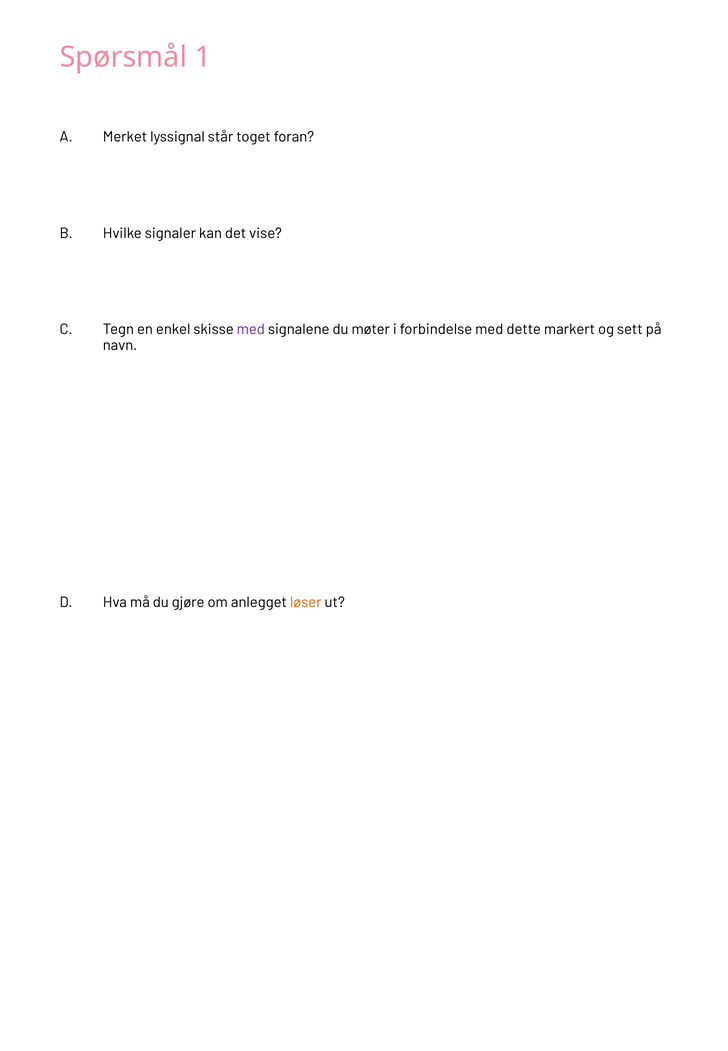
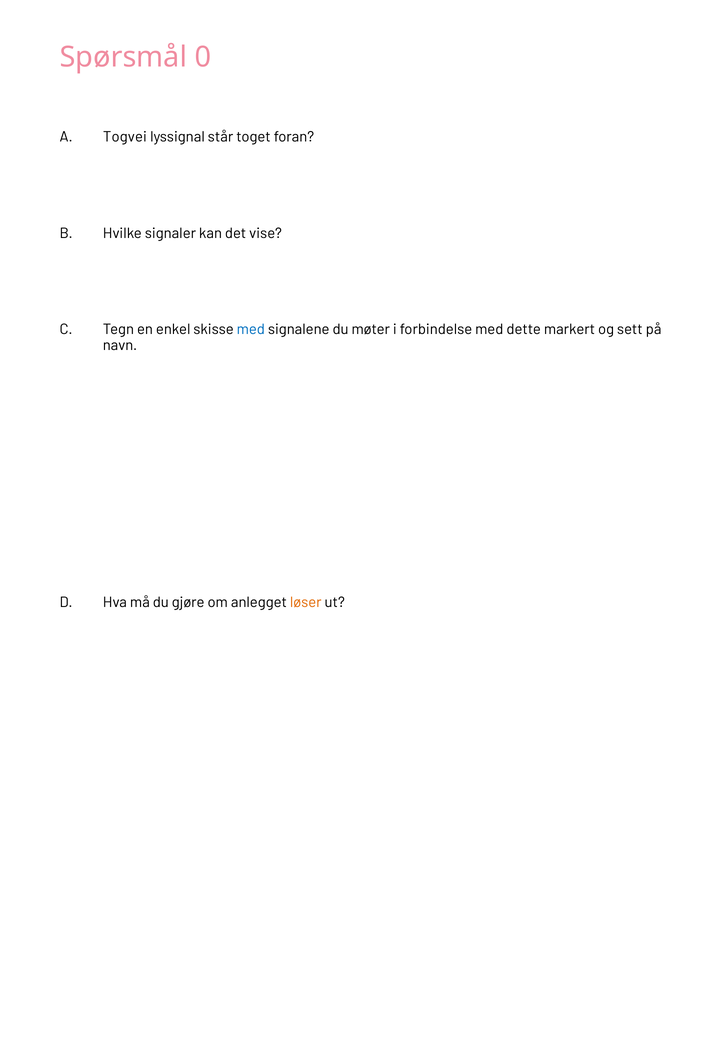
1: 1 -> 0 (203, 57)
Merket: Merket -> Togvei (125, 137)
med colour: purple -> blue (251, 330)
